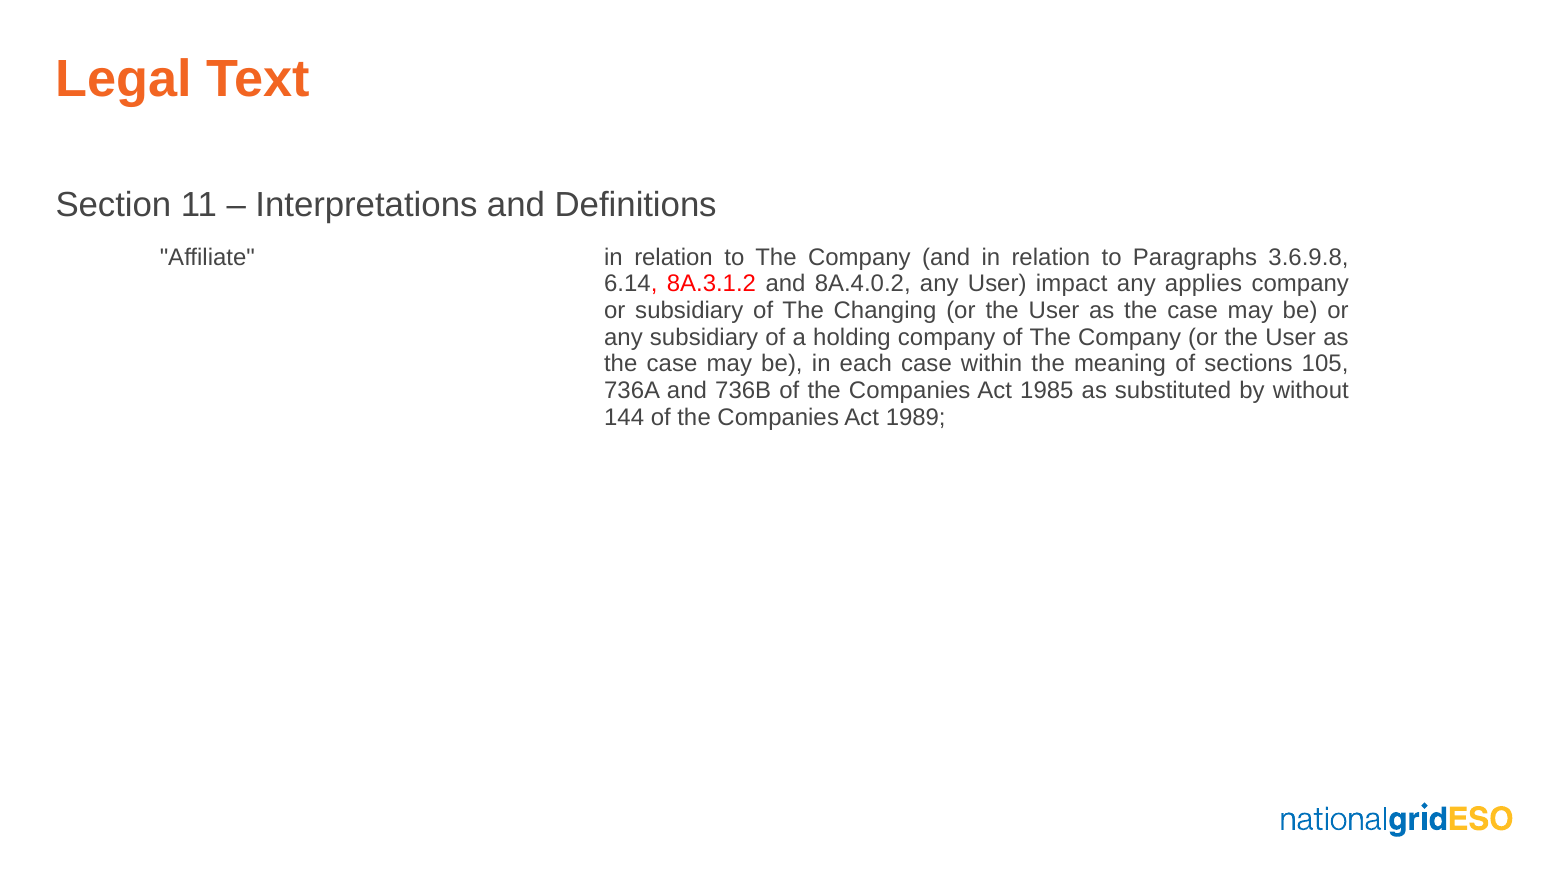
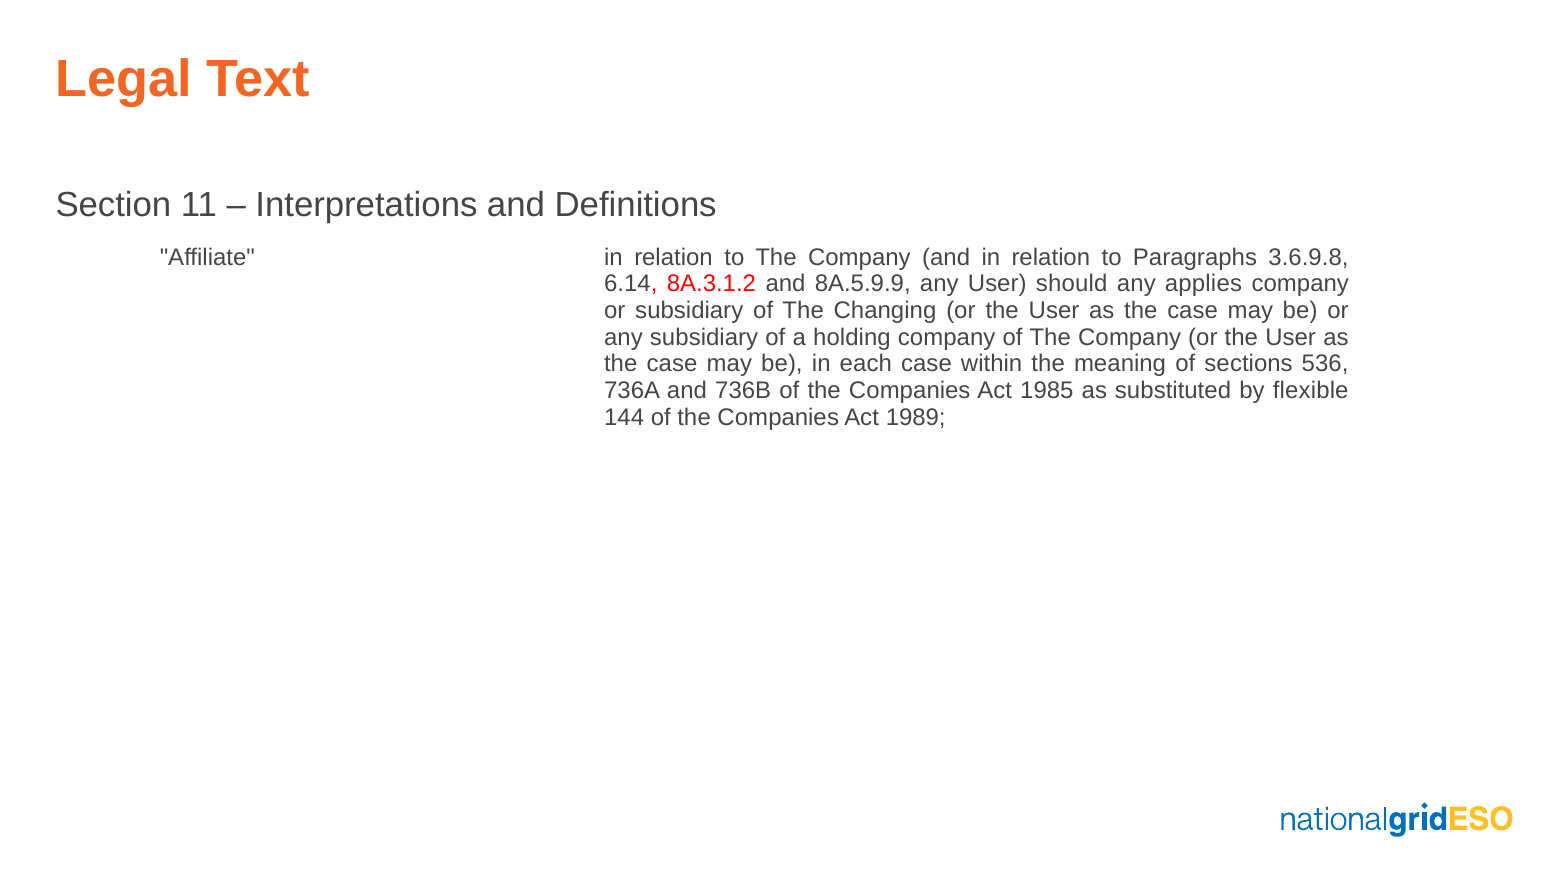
8A.4.0.2: 8A.4.0.2 -> 8A.5.9.9 (863, 284)
impact: impact -> should (1072, 284)
105: 105 -> 536 (1325, 364)
without: without -> flexible (1311, 391)
